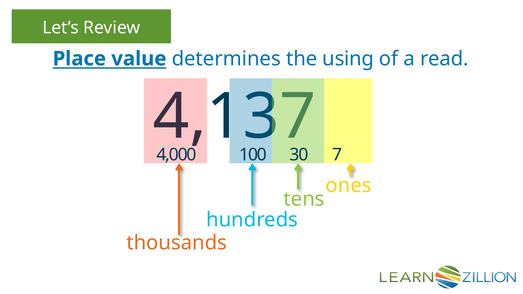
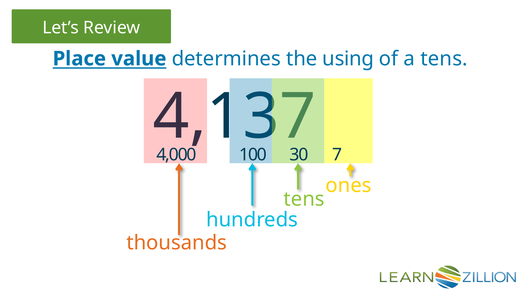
a read: read -> tens (444, 59)
